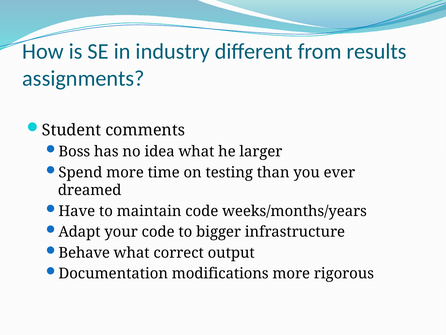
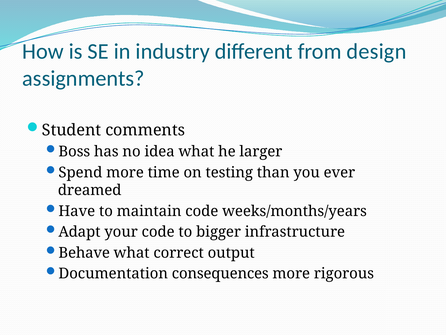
results: results -> design (376, 51)
modifications: modifications -> consequences (220, 273)
